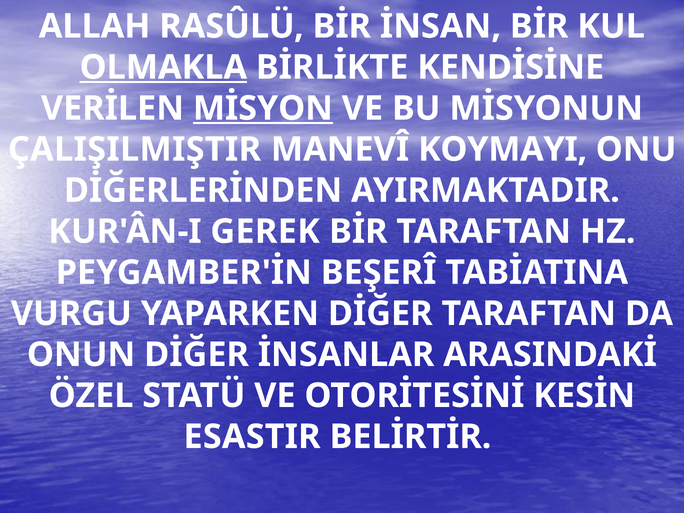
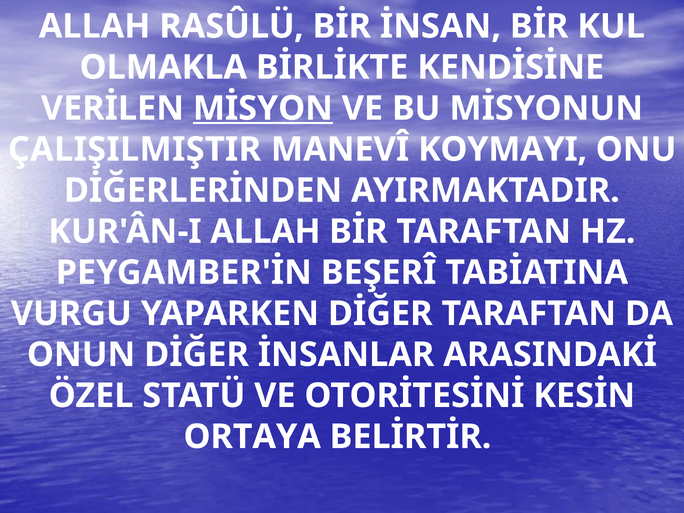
OLMAKLA underline: present -> none (163, 67)
KUR'ÂN-I GEREK: GEREK -> ALLAH (265, 232)
ESASTIR: ESASTIR -> ORTAYA (252, 437)
